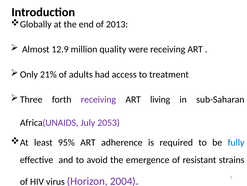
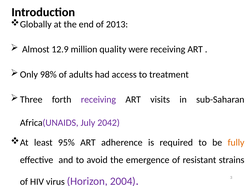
21%: 21% -> 98% (48, 74)
living: living -> visits (160, 99)
2053: 2053 -> 2042 (109, 122)
fully colour: blue -> orange (236, 142)
